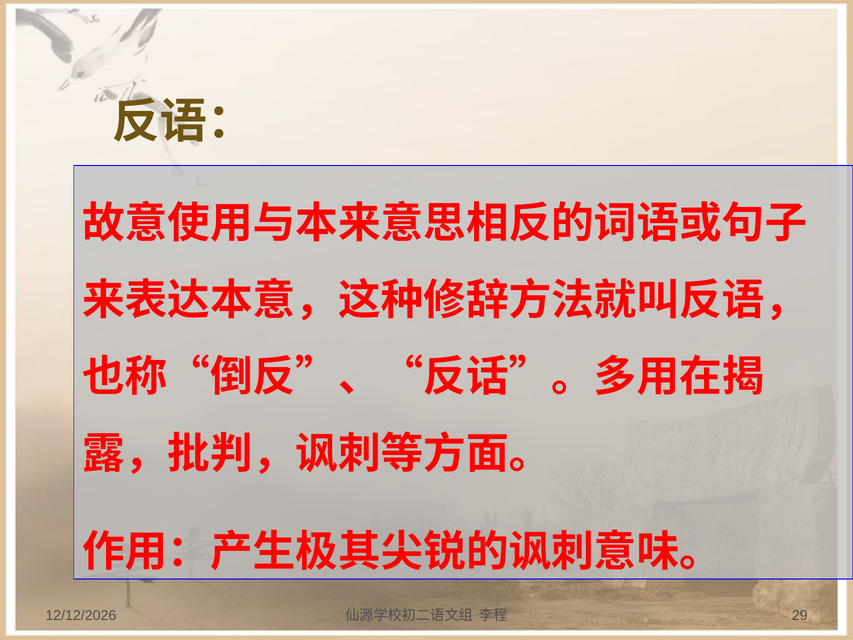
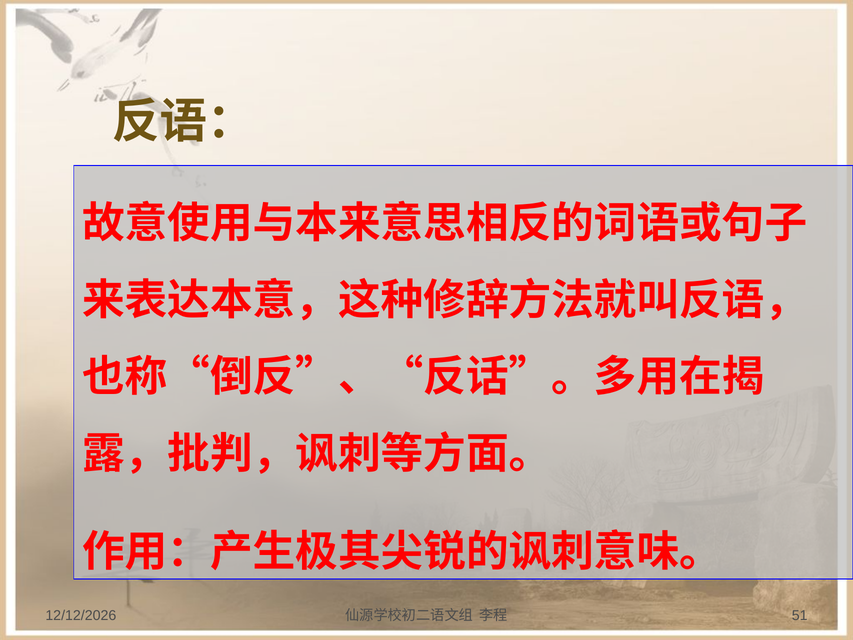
29: 29 -> 51 (800, 615)
